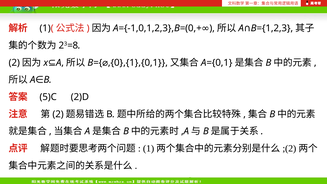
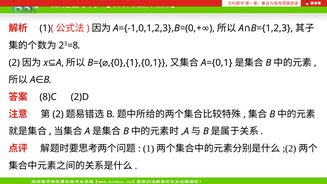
5)C: 5)C -> 8)C (48, 97)
